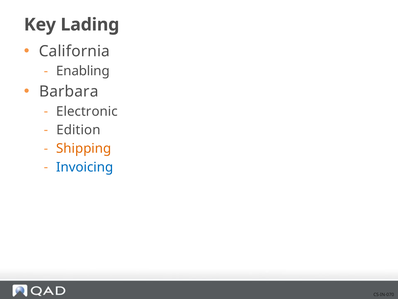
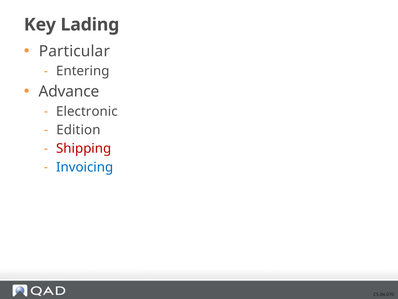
California: California -> Particular (74, 51)
Enabling: Enabling -> Entering (83, 71)
Barbara: Barbara -> Advance (69, 91)
Shipping colour: orange -> red (84, 148)
